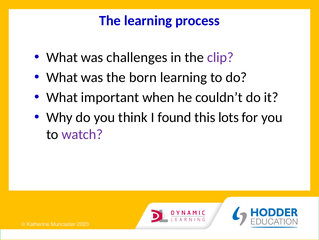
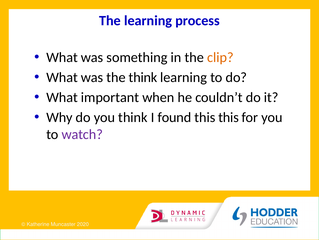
challenges: challenges -> something (137, 57)
clip colour: purple -> orange (220, 57)
the born: born -> think (143, 77)
this lots: lots -> this (229, 117)
